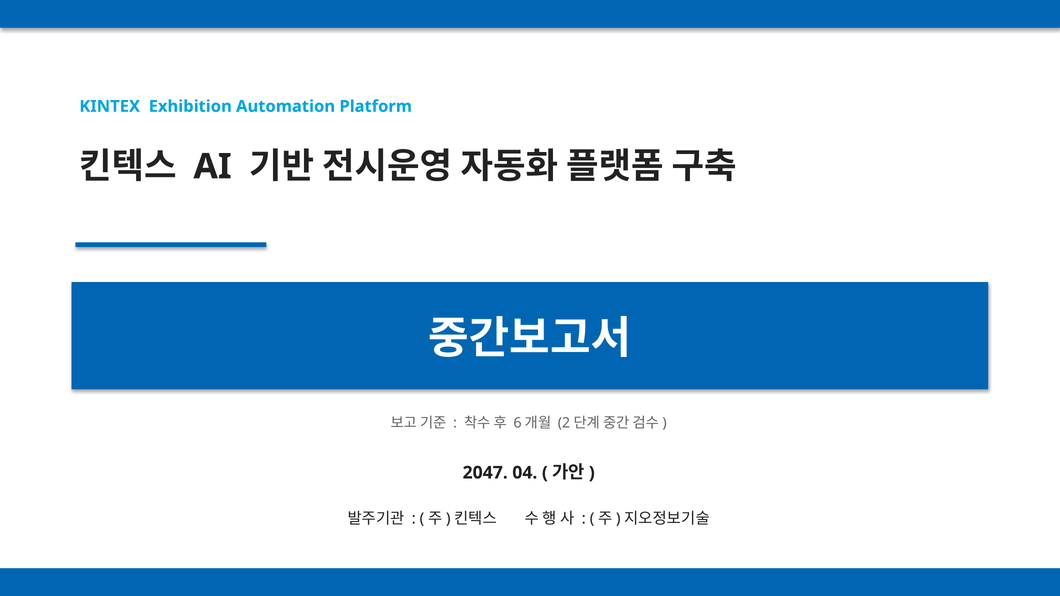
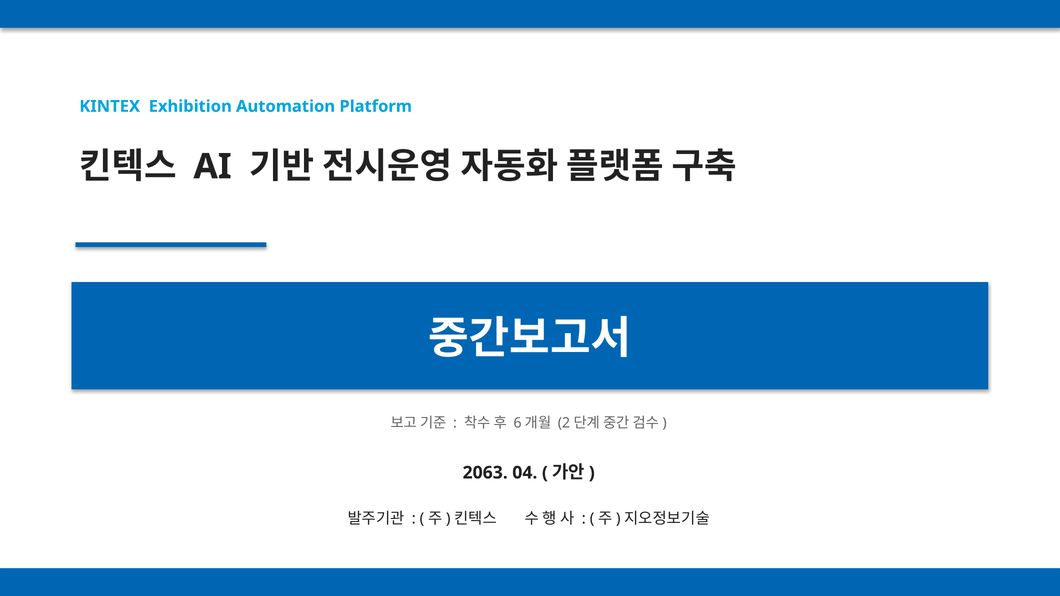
2047: 2047 -> 2063 (485, 473)
